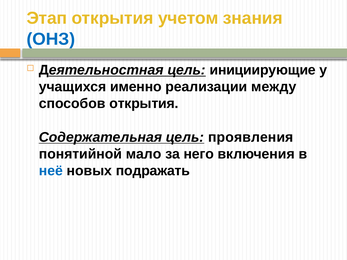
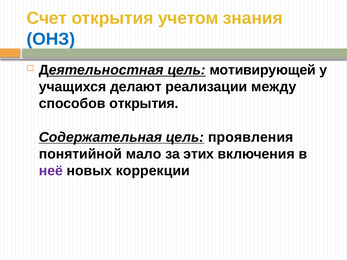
Этап: Этап -> Счет (47, 18)
инициирующие: инициирующие -> мотивирующей (263, 70)
именно: именно -> делают (136, 87)
него: него -> этих (199, 154)
неё colour: blue -> purple (51, 171)
подражать: подражать -> коррекции (153, 171)
